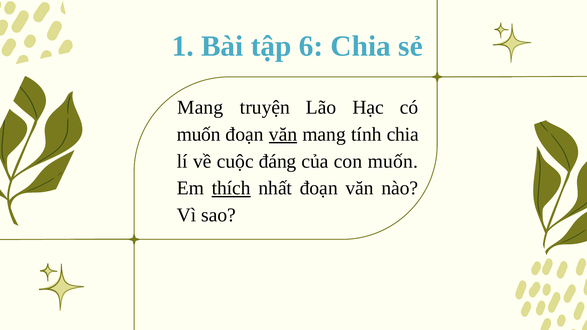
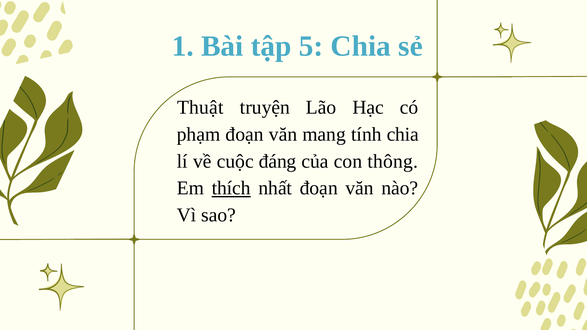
6: 6 -> 5 (311, 46)
Mang: Mang -> Thuật (200, 107)
muốn: muốn -> phạm (199, 134)
văn underline: present -> none (283, 134)
con muốn: muốn -> thông (393, 161)
